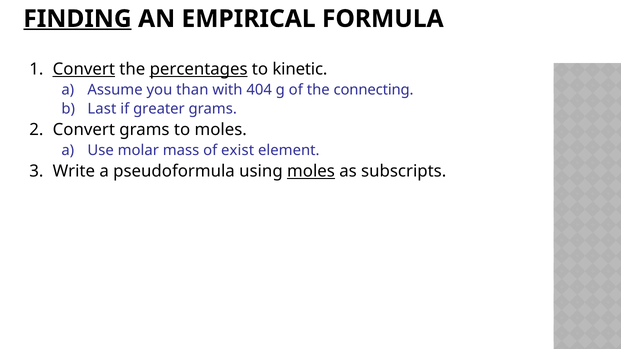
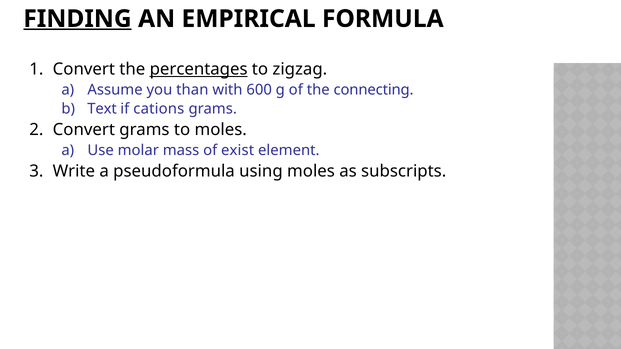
Convert underline: present -> none (84, 69)
kinetic: kinetic -> zigzag (300, 69)
404: 404 -> 600 (259, 90)
Last: Last -> Text (102, 109)
greater: greater -> cations (159, 109)
moles underline: present -> none (311, 171)
